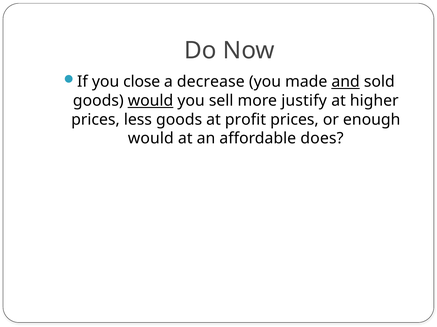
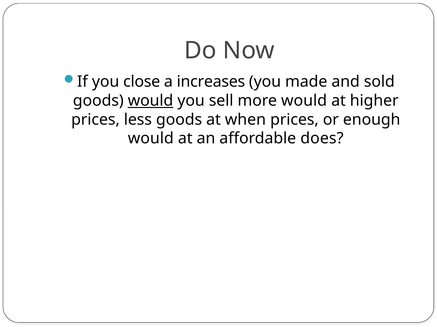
decrease: decrease -> increases (211, 82)
and underline: present -> none (346, 82)
more justify: justify -> would (304, 101)
profit: profit -> when (245, 120)
